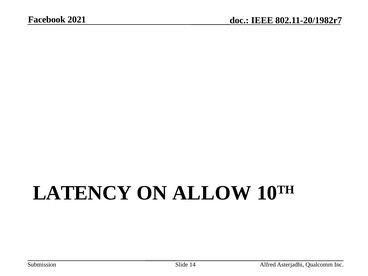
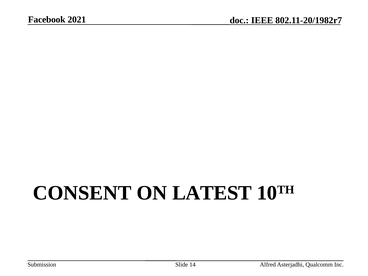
LATENCY: LATENCY -> CONSENT (82, 193)
ALLOW: ALLOW -> LATEST (212, 193)
